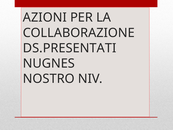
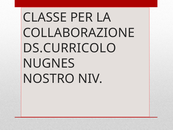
AZIONI: AZIONI -> CLASSE (45, 17)
DS.PRESENTATI: DS.PRESENTATI -> DS.CURRICOLO (70, 48)
